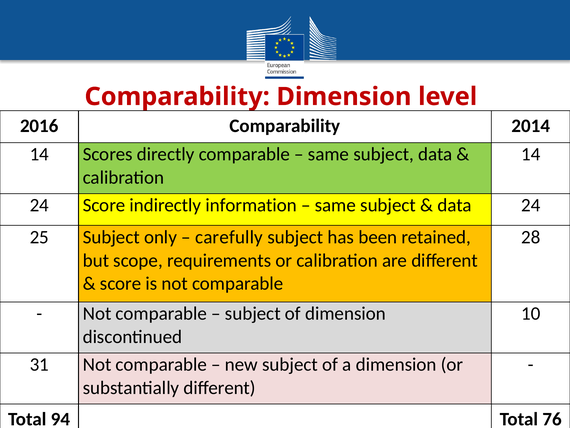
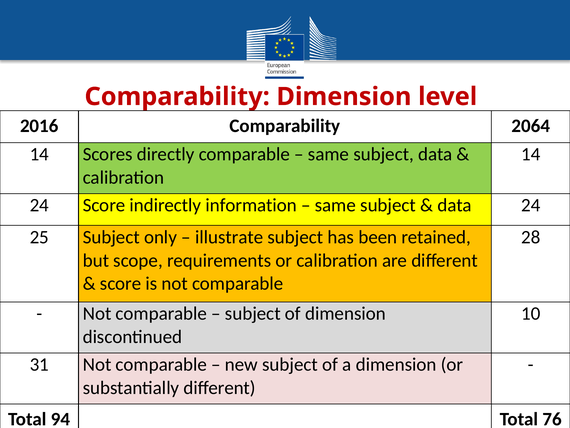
2014: 2014 -> 2064 (531, 126)
carefully: carefully -> illustrate (229, 237)
